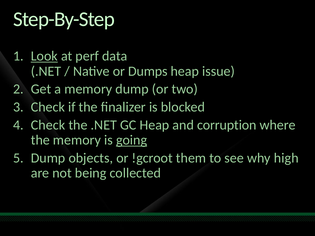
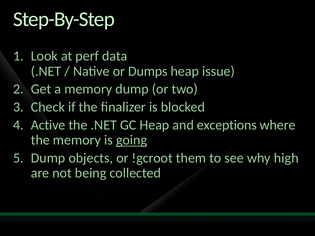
Look underline: present -> none (44, 56)
Check: Check -> Active (48, 125)
corruption: corruption -> exceptions (227, 125)
